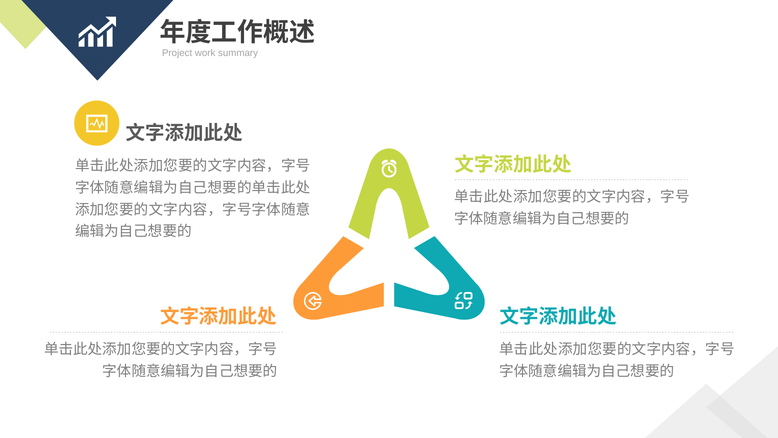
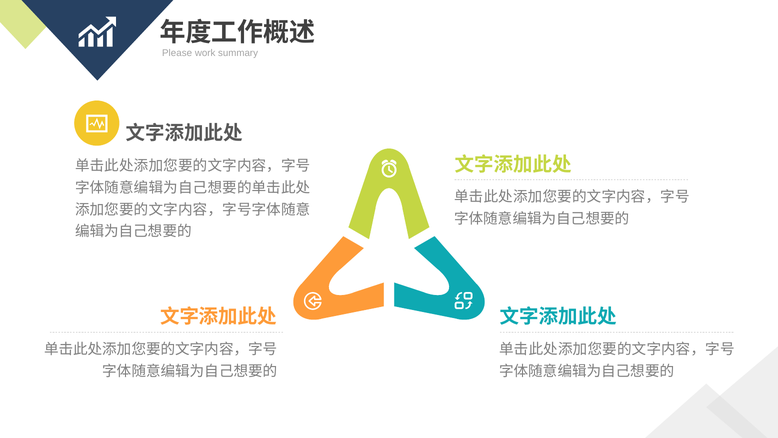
Project: Project -> Please (177, 53)
